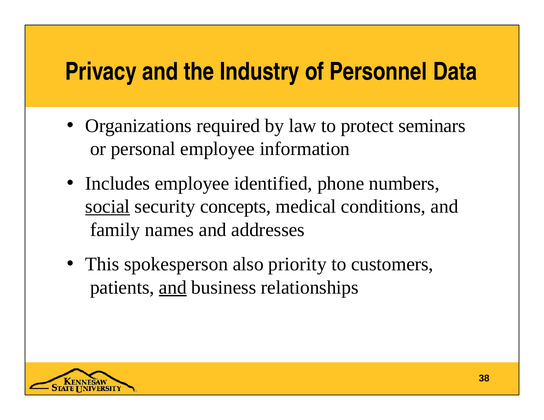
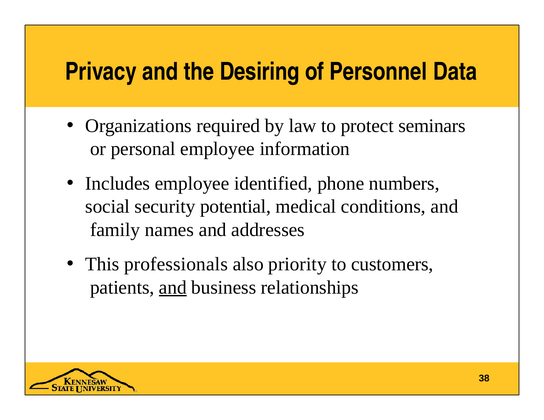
Industry: Industry -> Desiring (260, 72)
social underline: present -> none (108, 207)
concepts: concepts -> potential (236, 207)
spokesperson: spokesperson -> professionals (176, 265)
